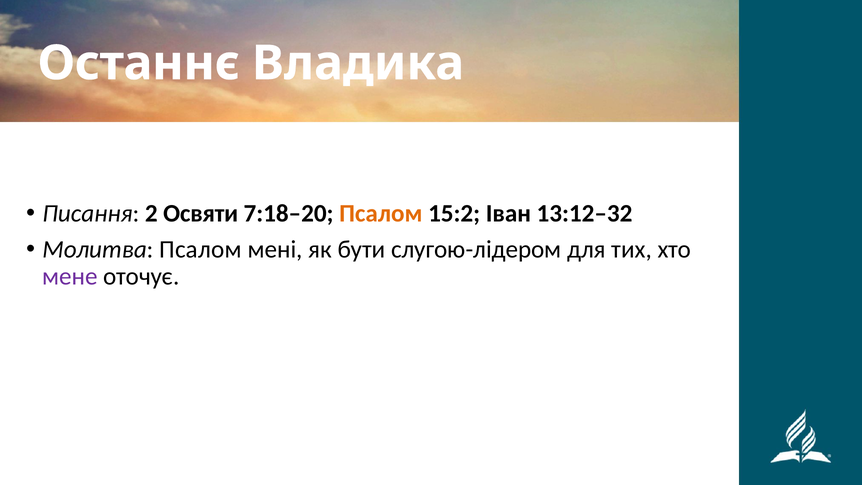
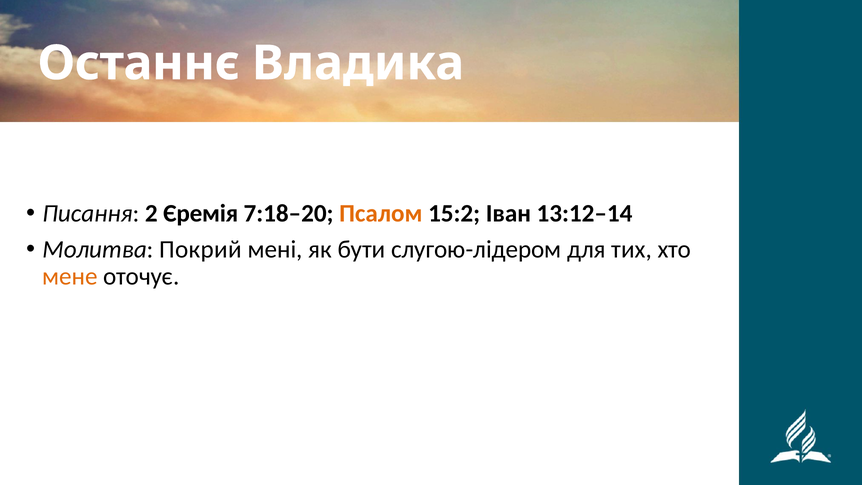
Освяти: Освяти -> Єремія (201, 213)
13:12–32: 13:12–32 -> 13:12–14 (584, 213)
Молитва Псалом: Псалом -> Покрий (201, 249)
мене colour: purple -> orange (70, 276)
